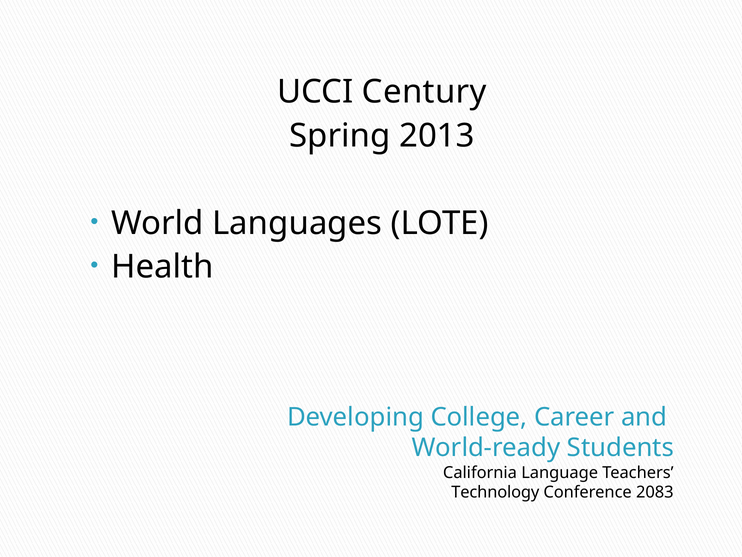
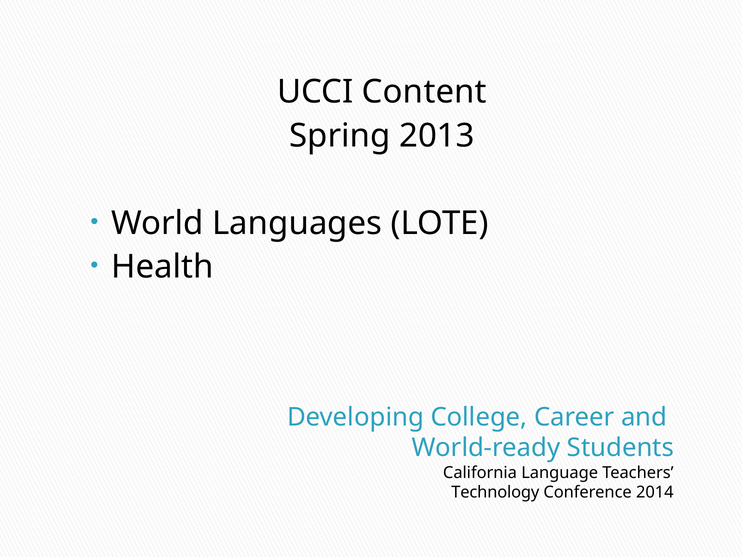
Century: Century -> Content (424, 92)
2083: 2083 -> 2014 (655, 492)
